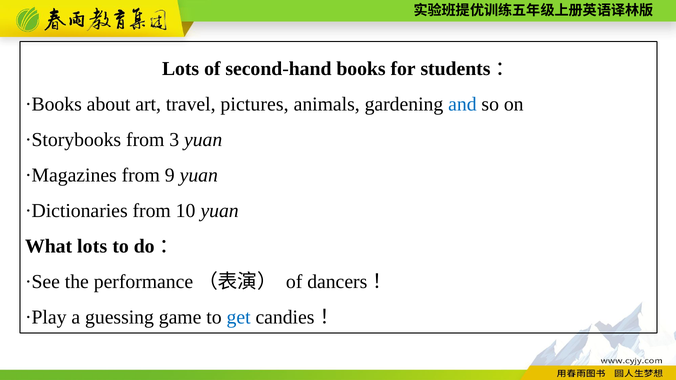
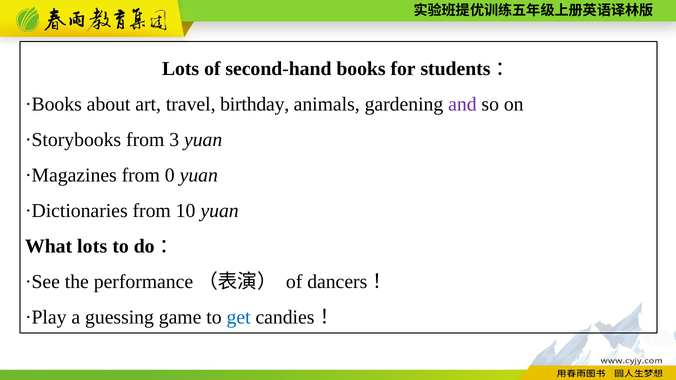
pictures: pictures -> birthday (255, 104)
and colour: blue -> purple (462, 104)
9: 9 -> 0 (170, 176)
